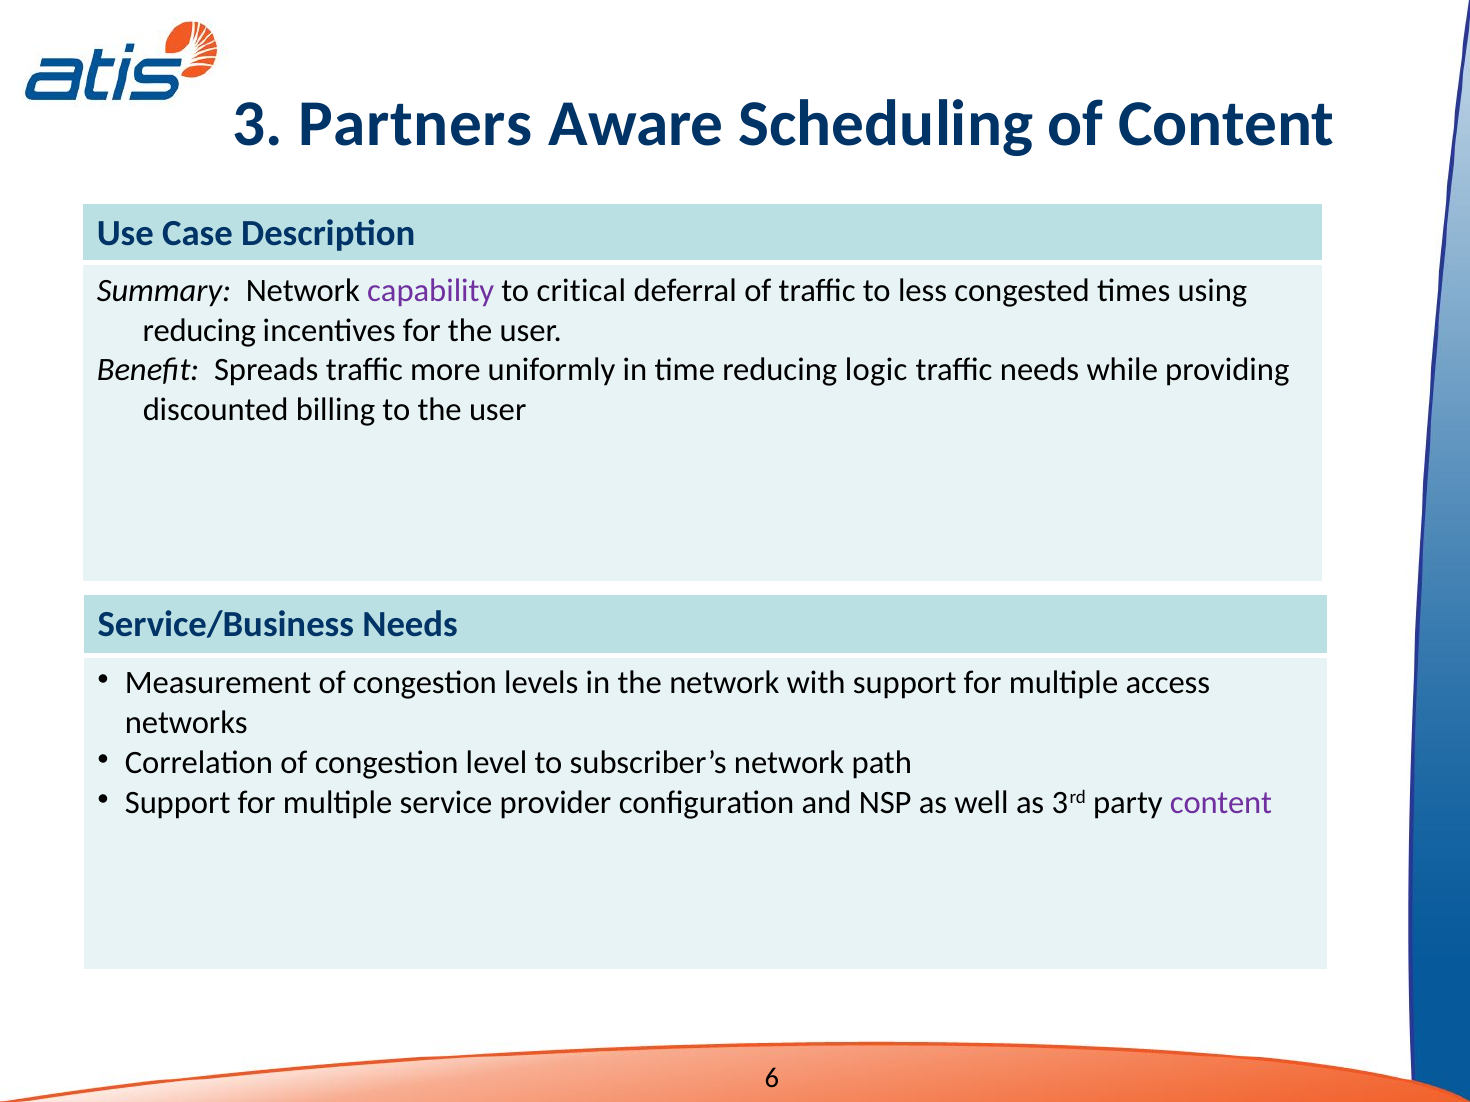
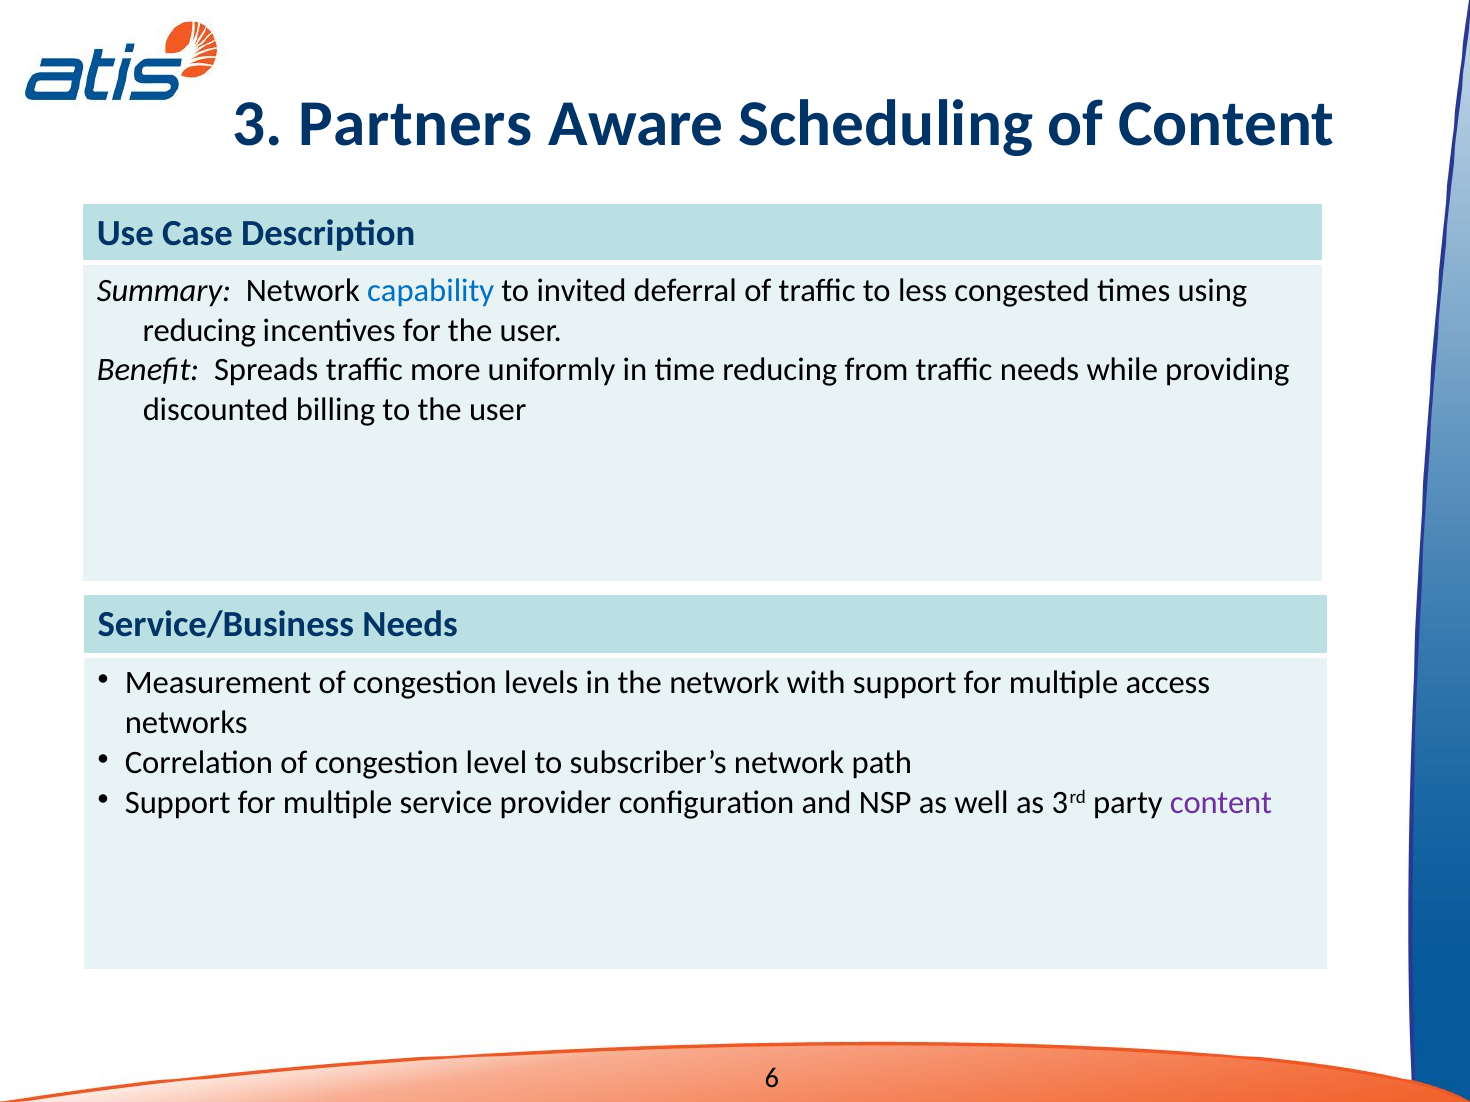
capability colour: purple -> blue (431, 290)
critical: critical -> invited (582, 290)
logic: logic -> from (876, 370)
